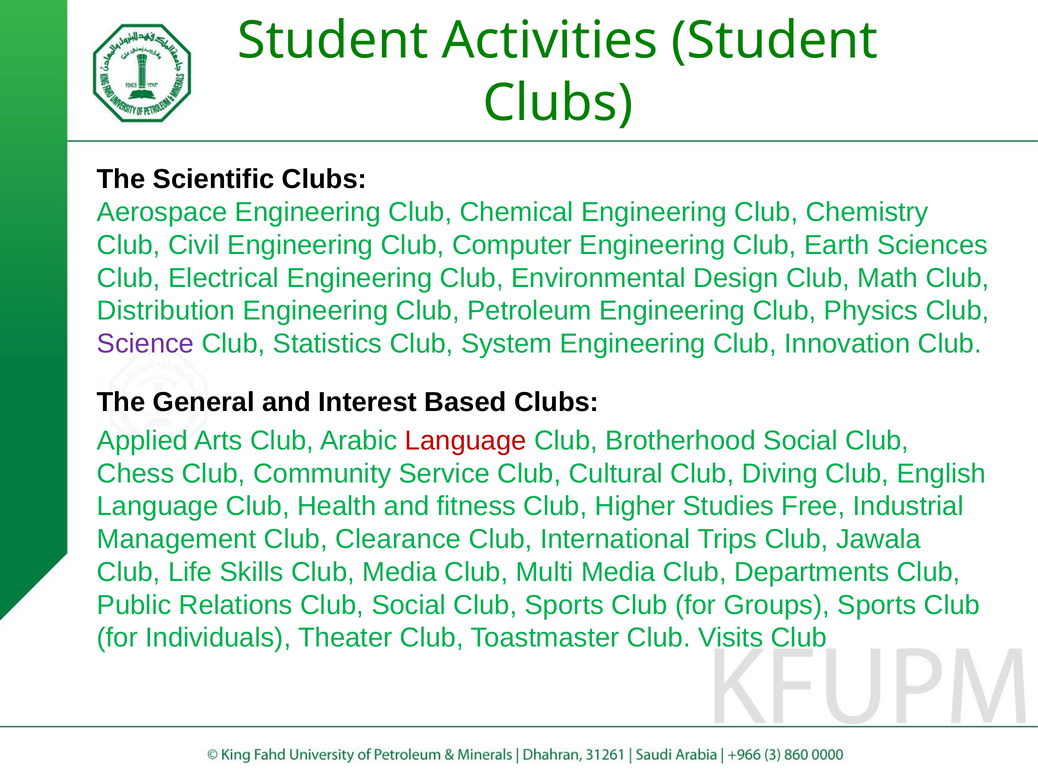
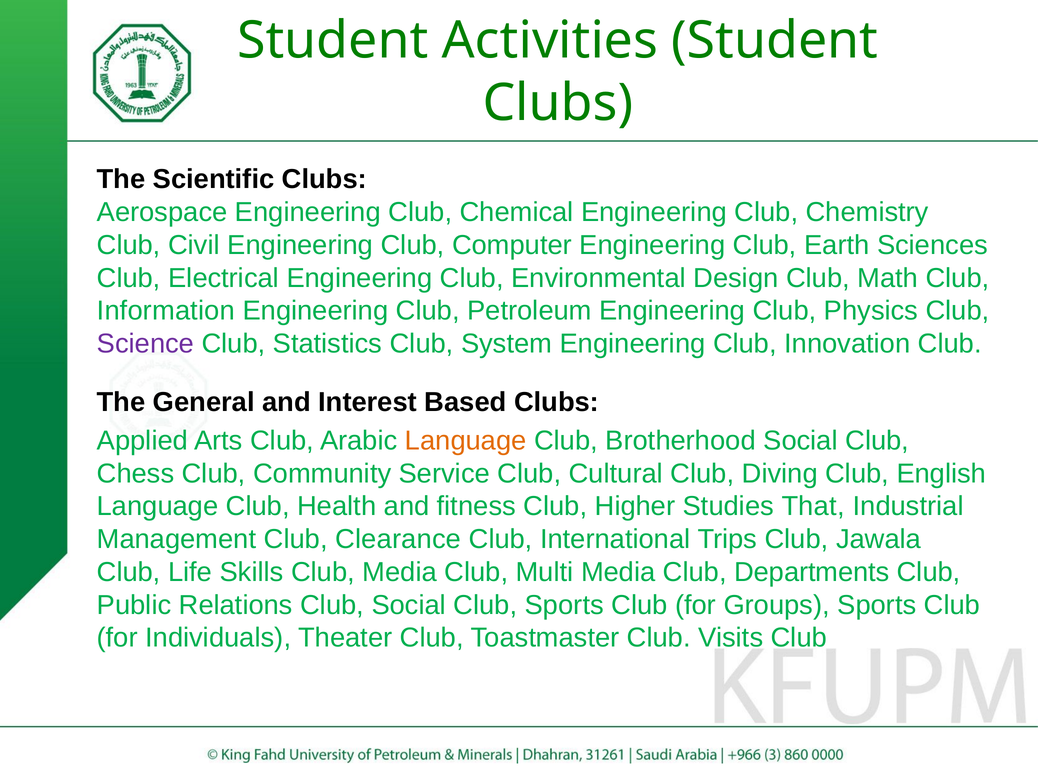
Distribution: Distribution -> Information (166, 311)
Language colour: red -> orange (466, 440)
Free: Free -> That (813, 506)
